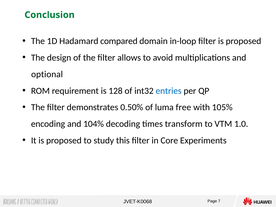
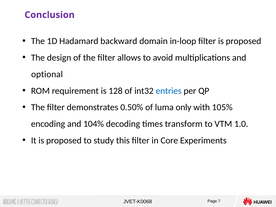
Conclusion colour: green -> purple (50, 15)
compared: compared -> backward (119, 41)
free: free -> only (184, 107)
